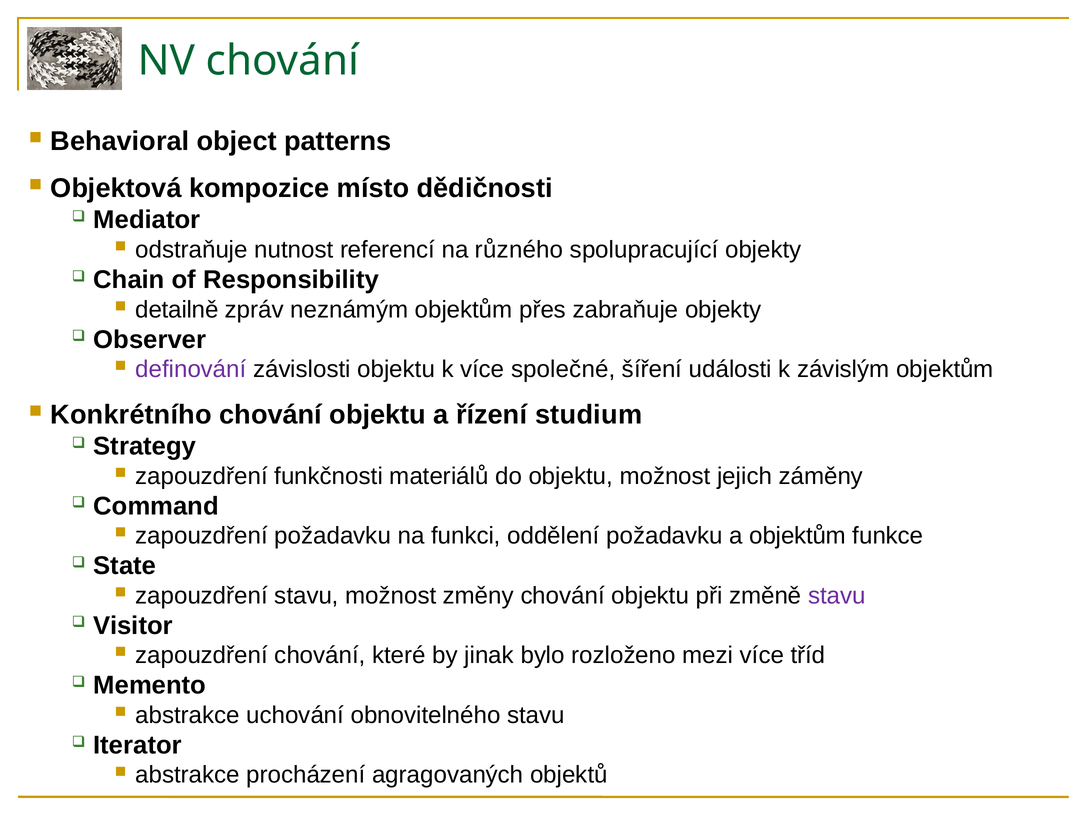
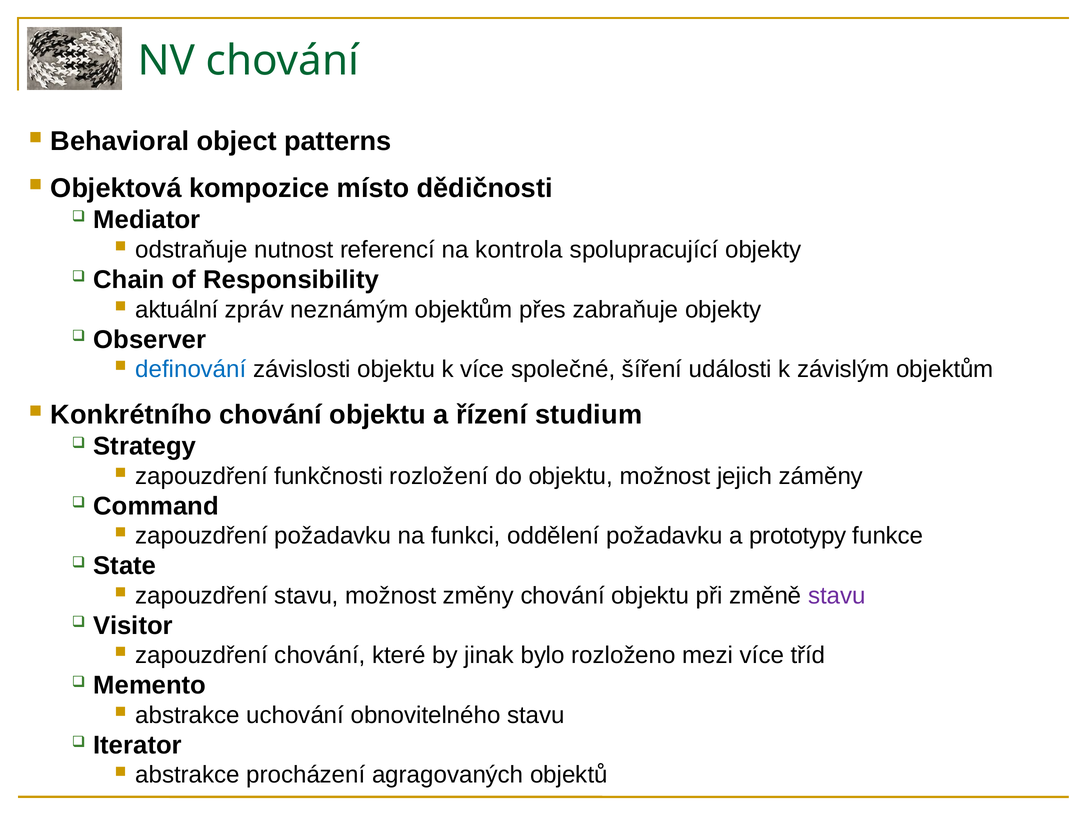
různého: různého -> kontrola (519, 250)
detailně: detailně -> aktuální (177, 310)
definování colour: purple -> blue (191, 369)
materiálů: materiálů -> rozložení (439, 476)
a objektům: objektům -> prototypy (798, 536)
